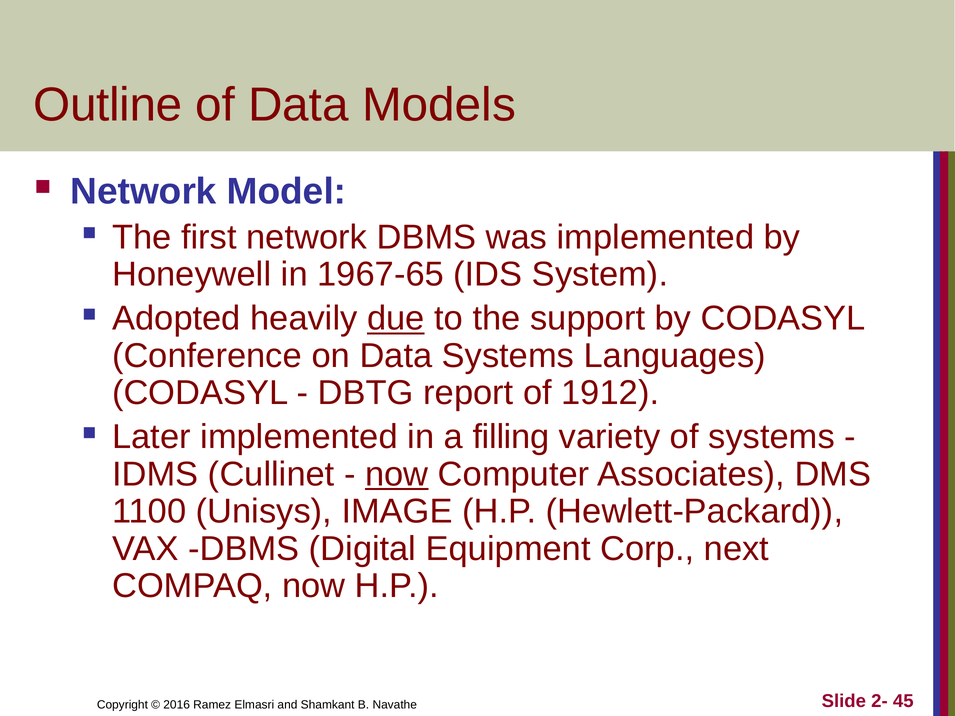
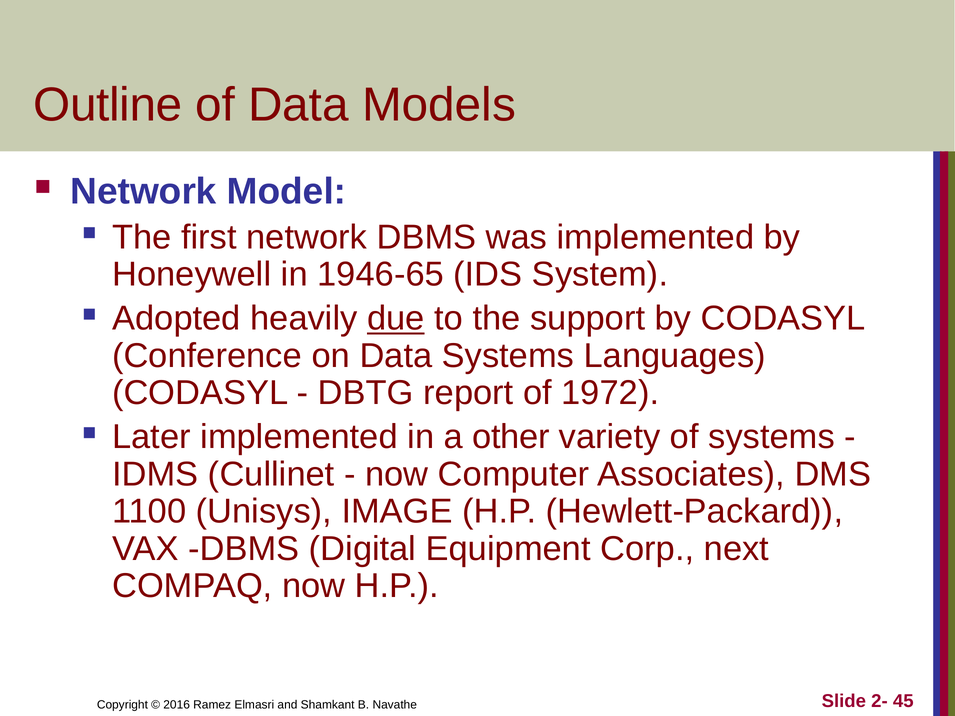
1967-65: 1967-65 -> 1946-65 (381, 275)
1912: 1912 -> 1972 (610, 393)
filling: filling -> other (511, 437)
now underline: present -> none (397, 474)
